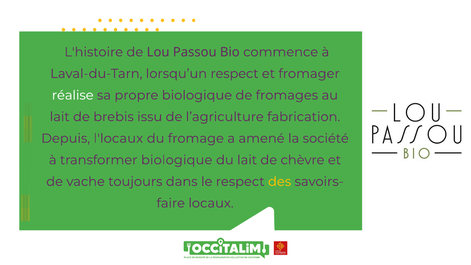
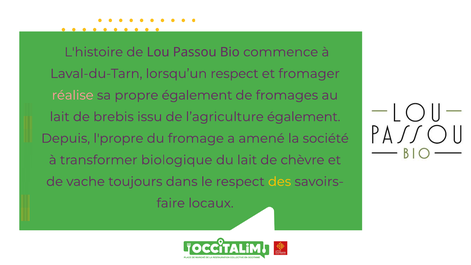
réalise colour: white -> pink (73, 95)
propre biologique: biologique -> également (197, 95)
l’agriculture fabrication: fabrication -> également (304, 117)
l'locaux: l'locaux -> l'propre (118, 138)
